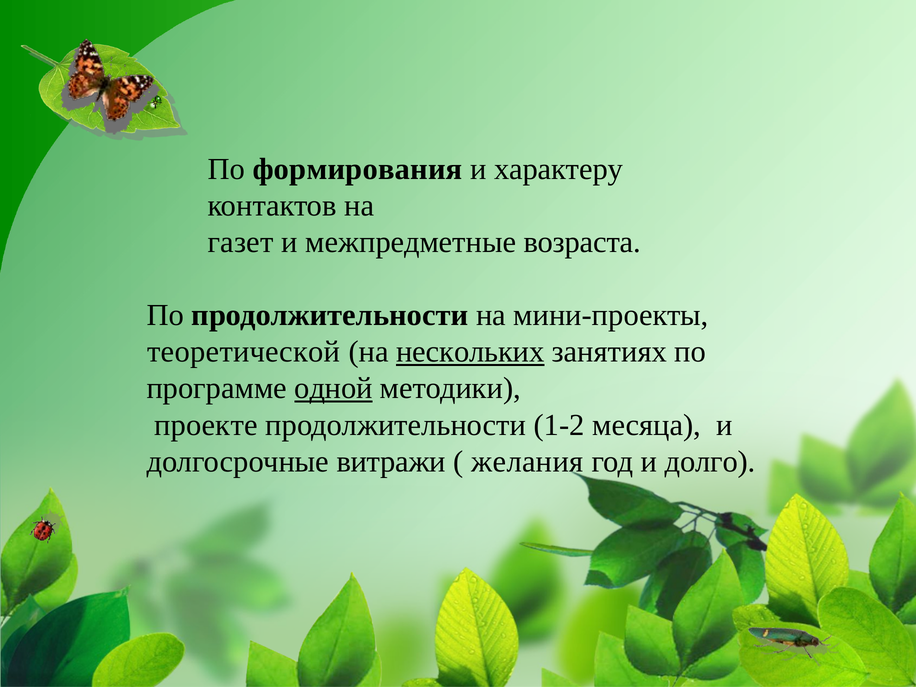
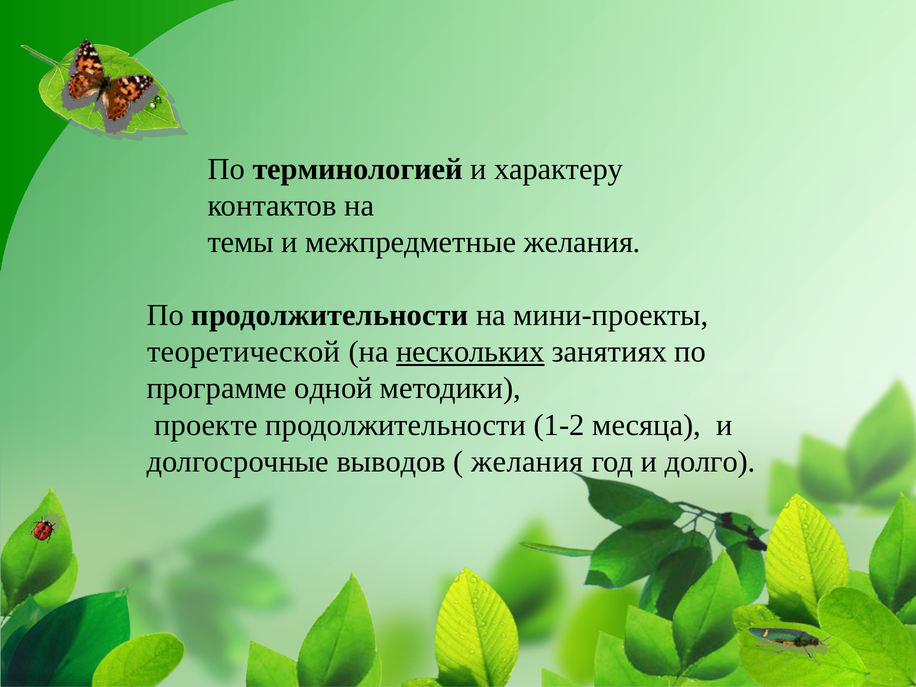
формирования: формирования -> терминологией (358, 169)
газет: газет -> темы (241, 242)
межпредметные возраста: возраста -> желания (582, 242)
одной underline: present -> none (334, 388)
витражи: витражи -> выводов (391, 462)
